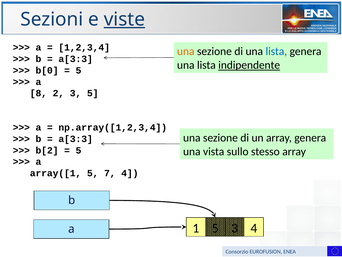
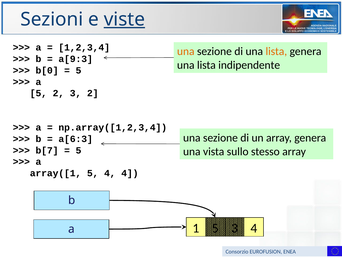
lista colour: blue -> orange (276, 51)
a[3:3: a[3:3 -> a[9:3 (76, 59)
indipendente underline: present -> none (249, 65)
8: 8 -> 5 (38, 93)
3 5: 5 -> 2 (93, 93)
a[3:3: a[3:3 -> a[6:3 (76, 139)
b[2: b[2 -> b[7 (47, 150)
5 7: 7 -> 4 (110, 173)
